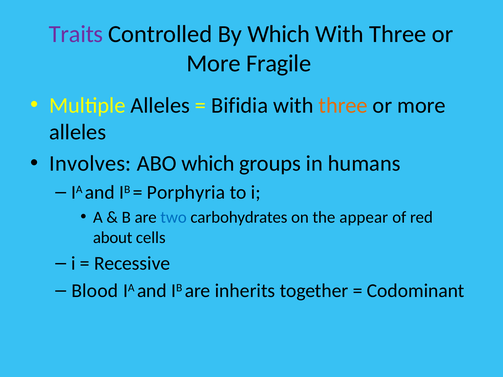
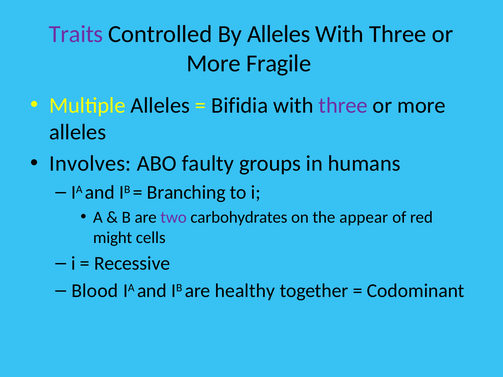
By Which: Which -> Alleles (279, 34)
three colour: orange -> purple (343, 106)
ABO which: which -> faulty (208, 164)
Porphyria: Porphyria -> Branching (186, 193)
two colour: blue -> purple (174, 218)
about: about -> might (113, 238)
inherits: inherits -> healthy (245, 291)
